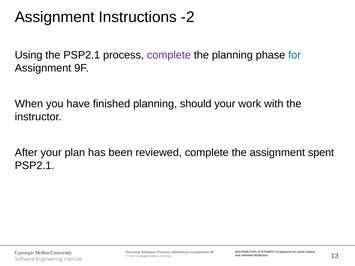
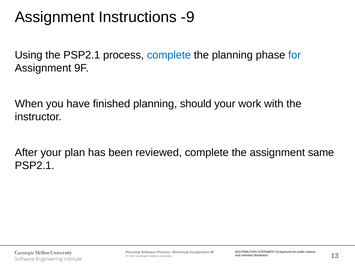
-2: -2 -> -9 (188, 17)
complete colour: purple -> blue (169, 55)
spent: spent -> same (321, 153)
